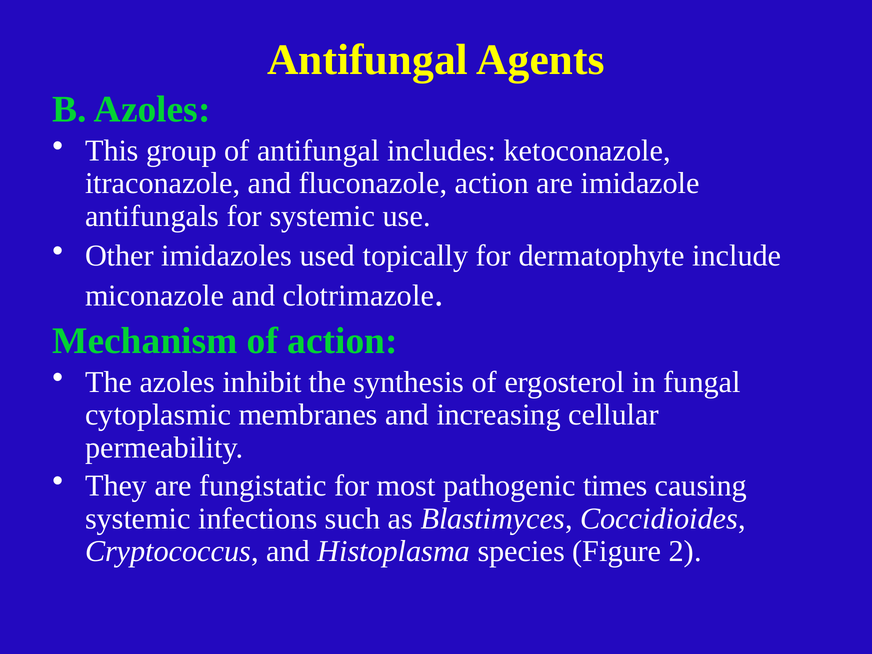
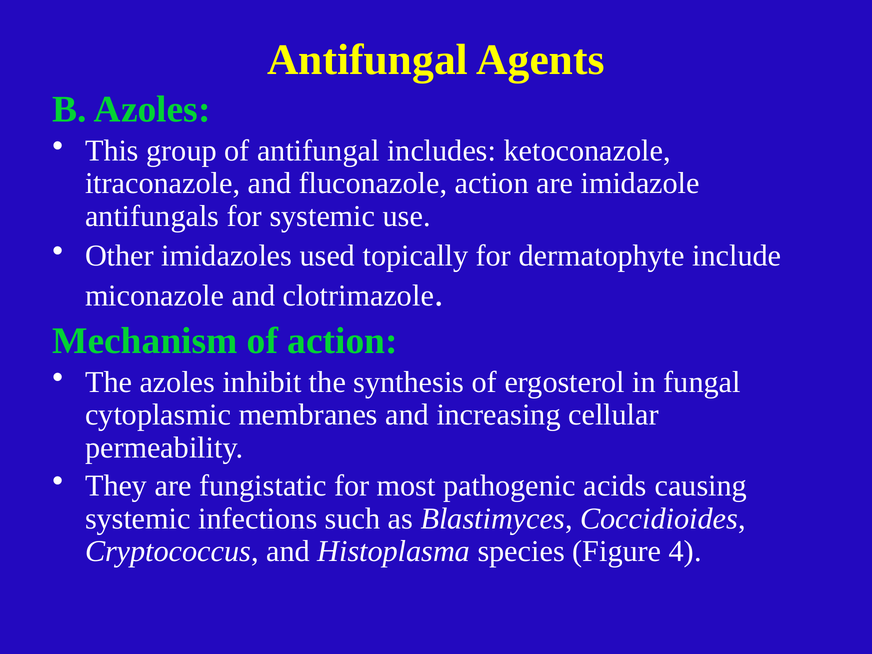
times: times -> acids (615, 486)
2: 2 -> 4 (685, 551)
